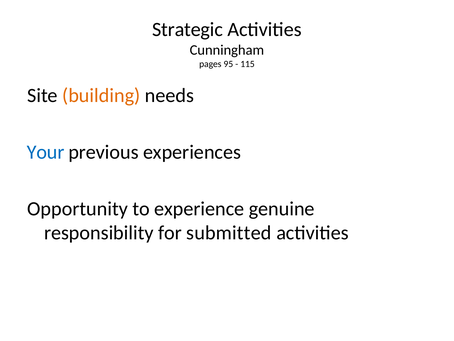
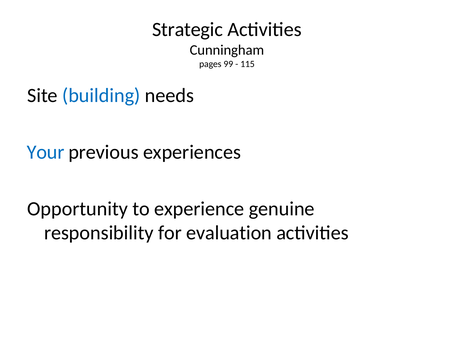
95: 95 -> 99 (228, 64)
building colour: orange -> blue (101, 95)
submitted: submitted -> evaluation (229, 233)
